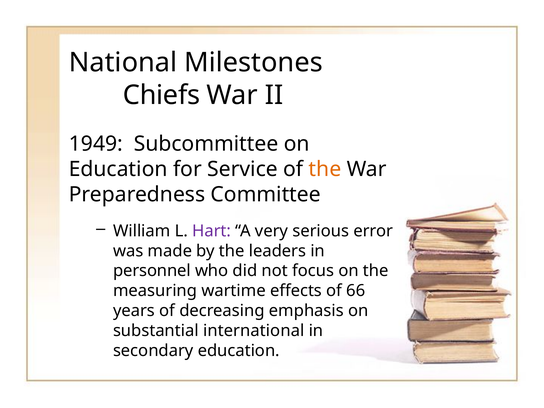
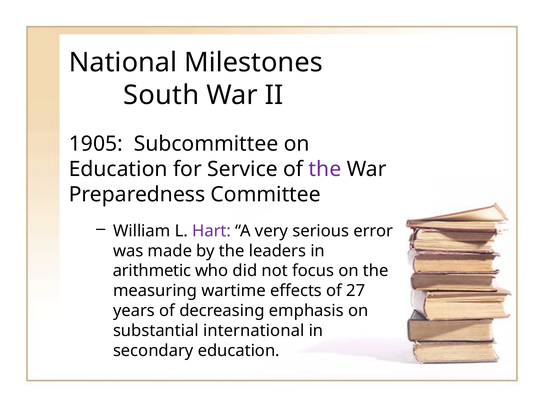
Chiefs: Chiefs -> South (161, 95)
1949: 1949 -> 1905 (96, 144)
the colour: orange -> purple (325, 169)
personnel: personnel -> arithmetic (152, 271)
66: 66 -> 27 (356, 291)
